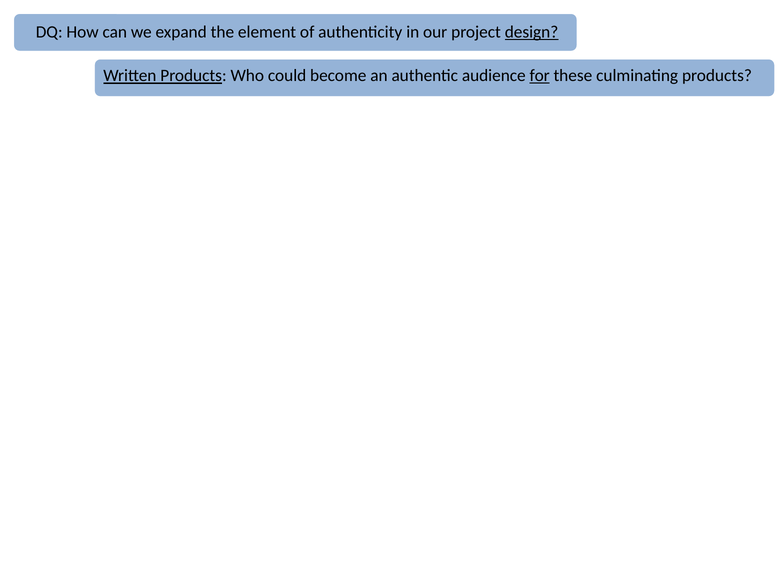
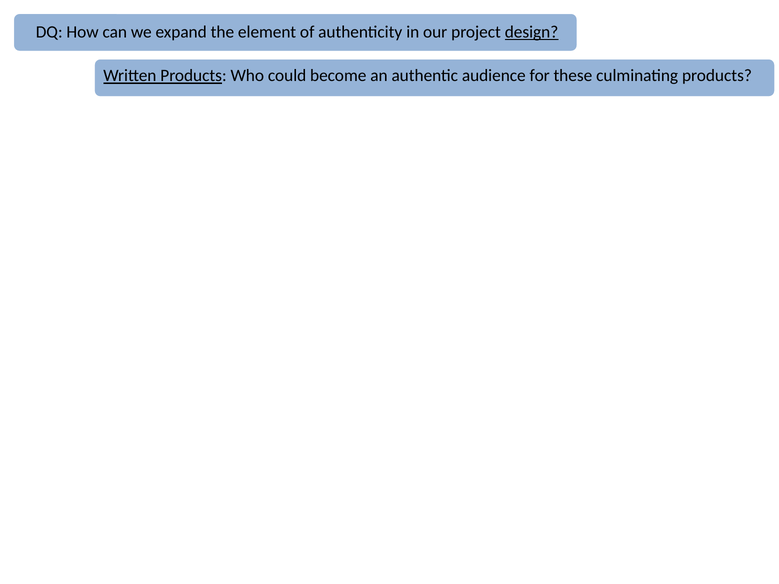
for underline: present -> none (540, 76)
